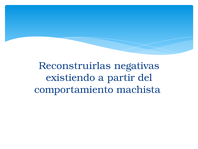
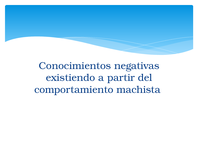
Reconstruirlas: Reconstruirlas -> Conocimientos (75, 66)
